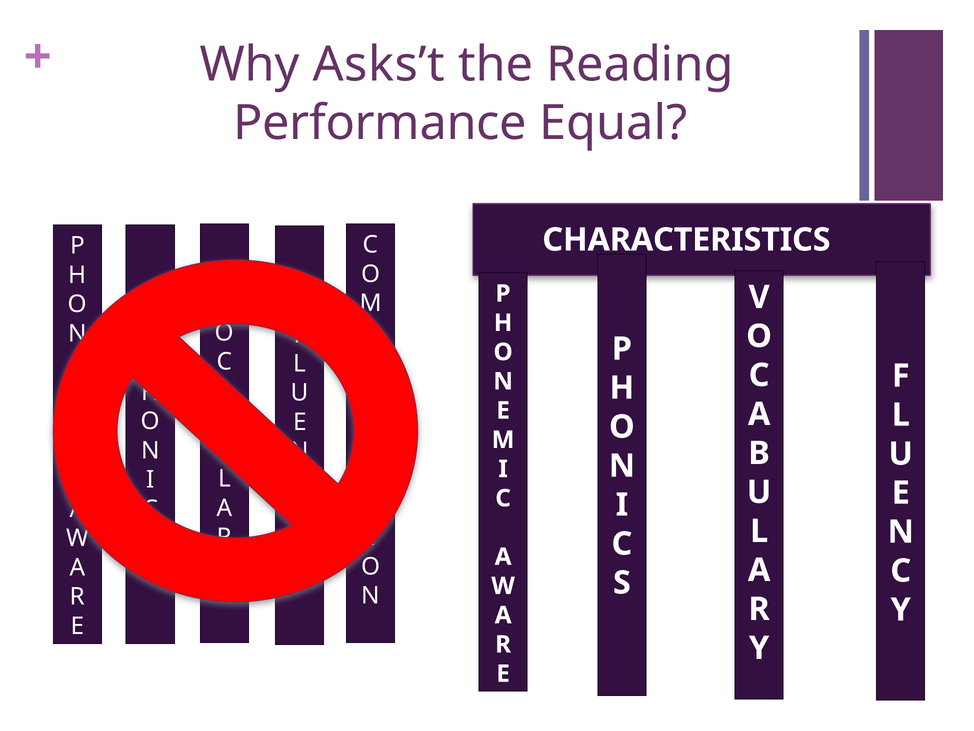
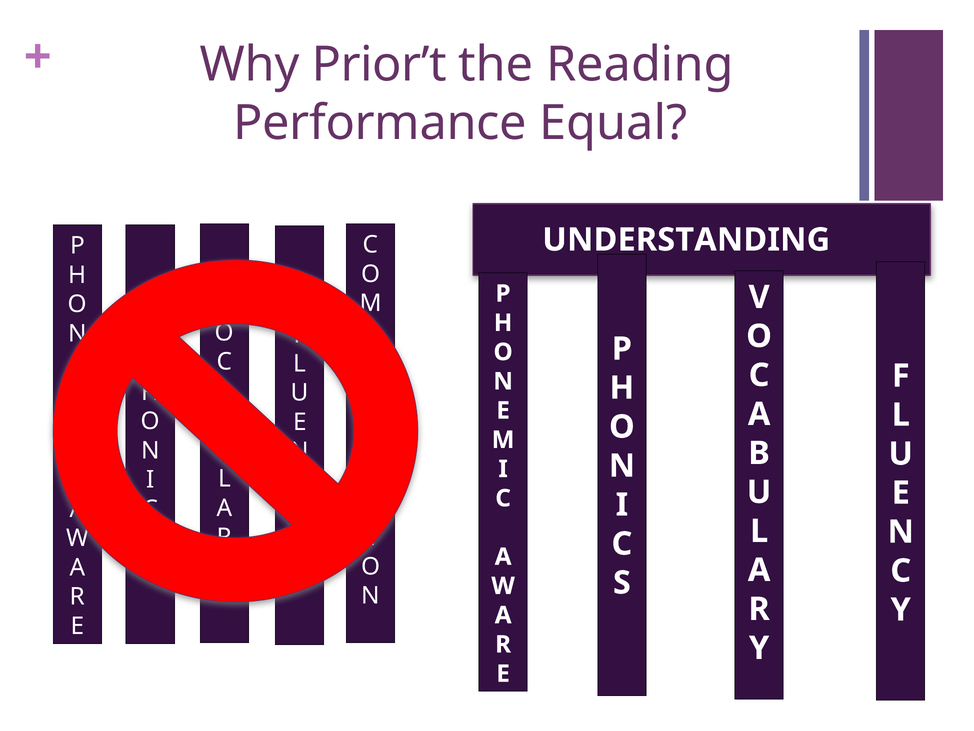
Asks’t: Asks’t -> Prior’t (379, 65)
CHARACTERISTICS: CHARACTERISTICS -> UNDERSTANDING (686, 240)
